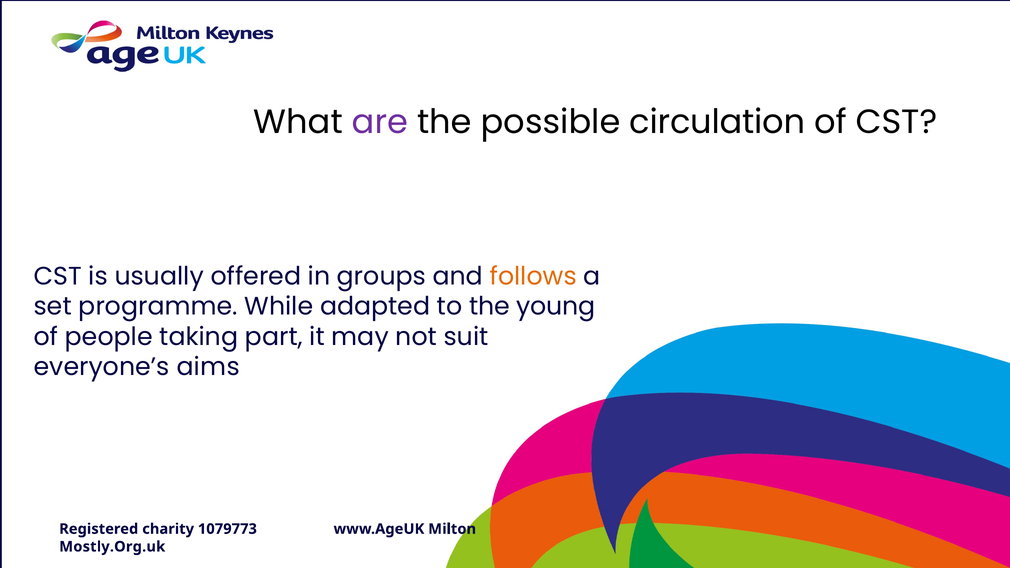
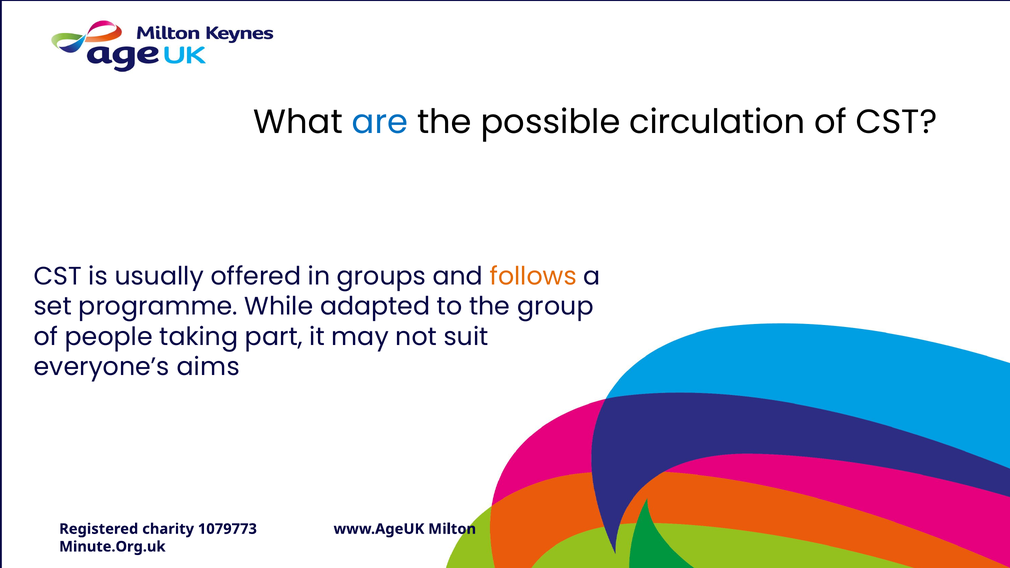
are colour: purple -> blue (380, 122)
young: young -> group (556, 307)
Mostly.Org.uk: Mostly.Org.uk -> Minute.Org.uk (112, 547)
